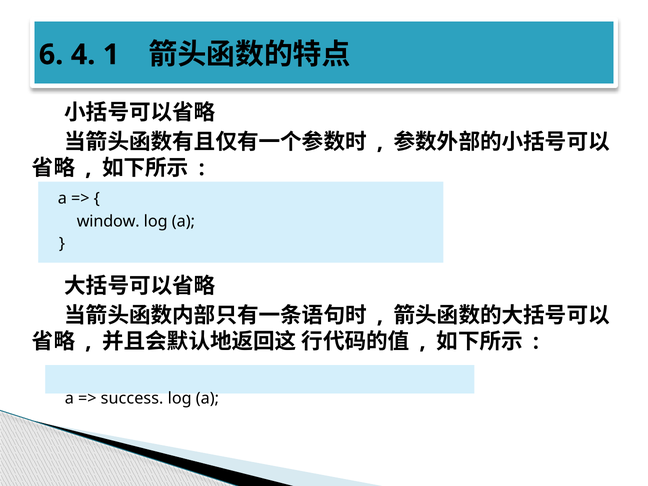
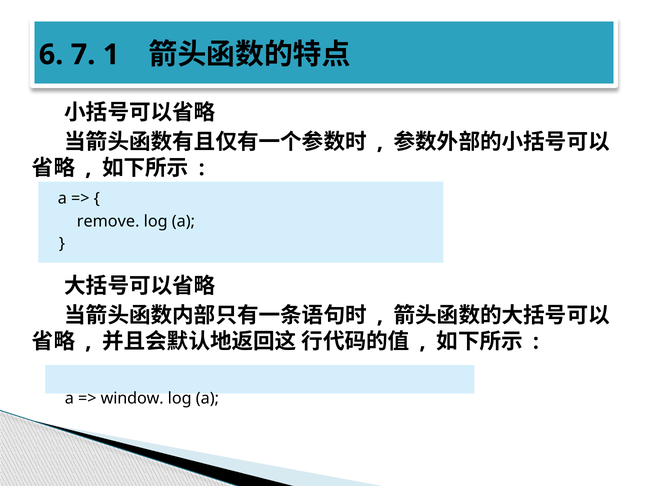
4: 4 -> 7 (83, 55)
window: window -> remove (108, 221)
success: success -> window (132, 398)
